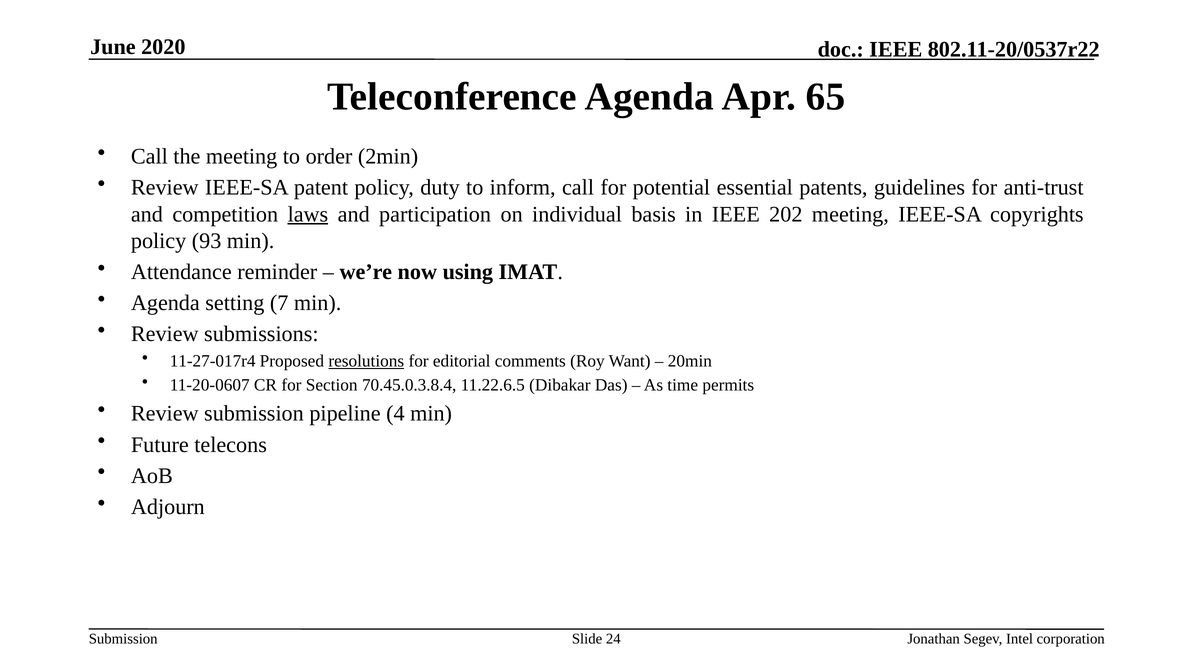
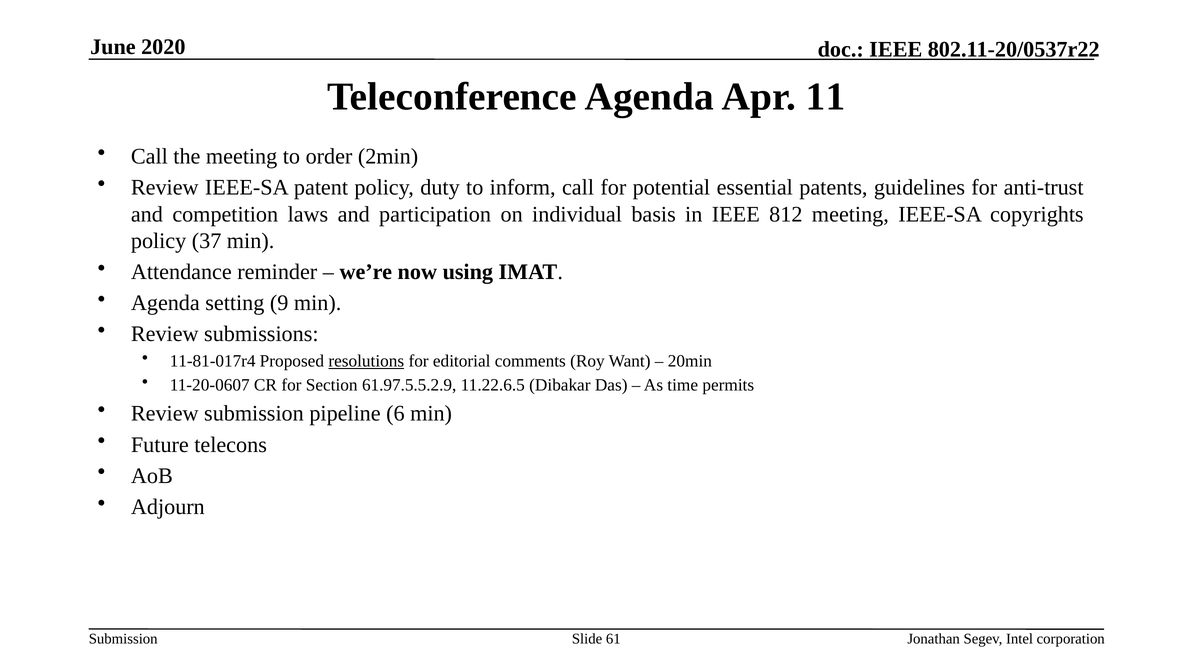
65: 65 -> 11 (826, 97)
laws underline: present -> none (308, 214)
202: 202 -> 812 (786, 214)
93: 93 -> 37 (207, 241)
7: 7 -> 9 (279, 303)
11-27-017r4: 11-27-017r4 -> 11-81-017r4 (213, 361)
70.45.0.3.8.4: 70.45.0.3.8.4 -> 61.97.5.5.2.9 (409, 385)
4: 4 -> 6 (395, 413)
24: 24 -> 61 (613, 638)
